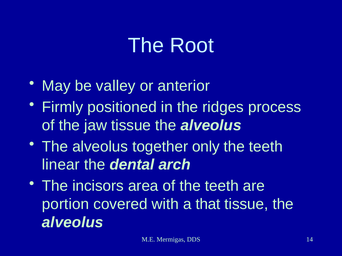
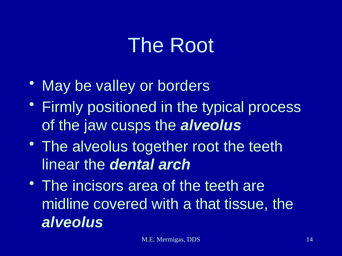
anterior: anterior -> borders (184, 86)
ridges: ridges -> typical (223, 107)
jaw tissue: tissue -> cusps (131, 126)
together only: only -> root (206, 147)
portion: portion -> midline (66, 205)
